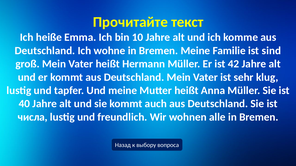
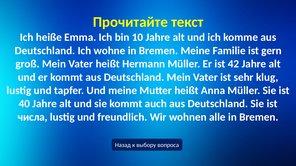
sind: sind -> gern (272, 51)
